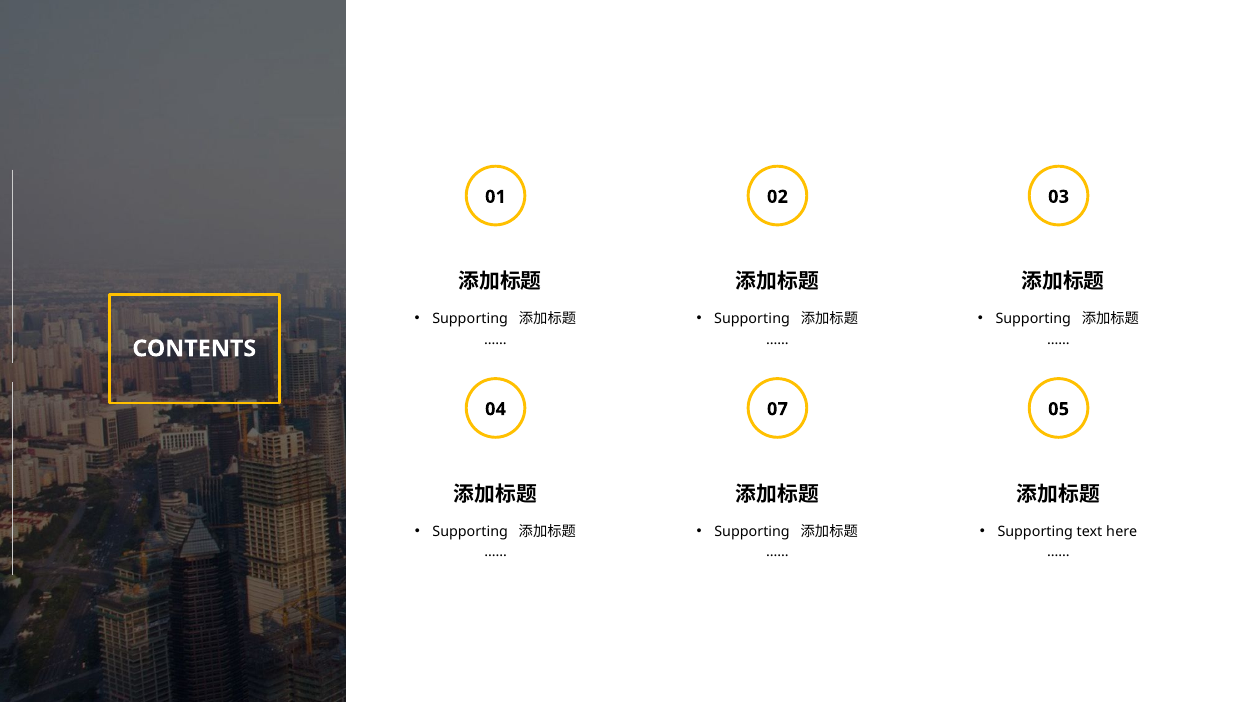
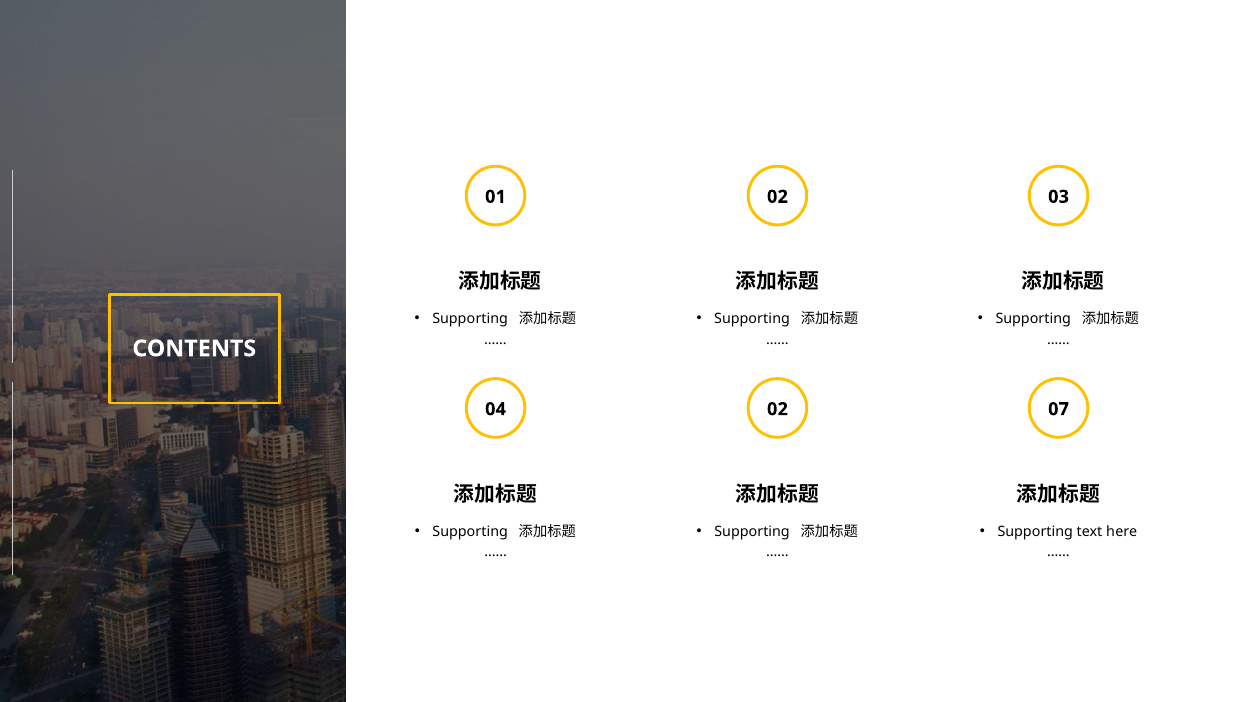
7: 7 -> 2 (783, 409)
5: 5 -> 7 (1064, 409)
